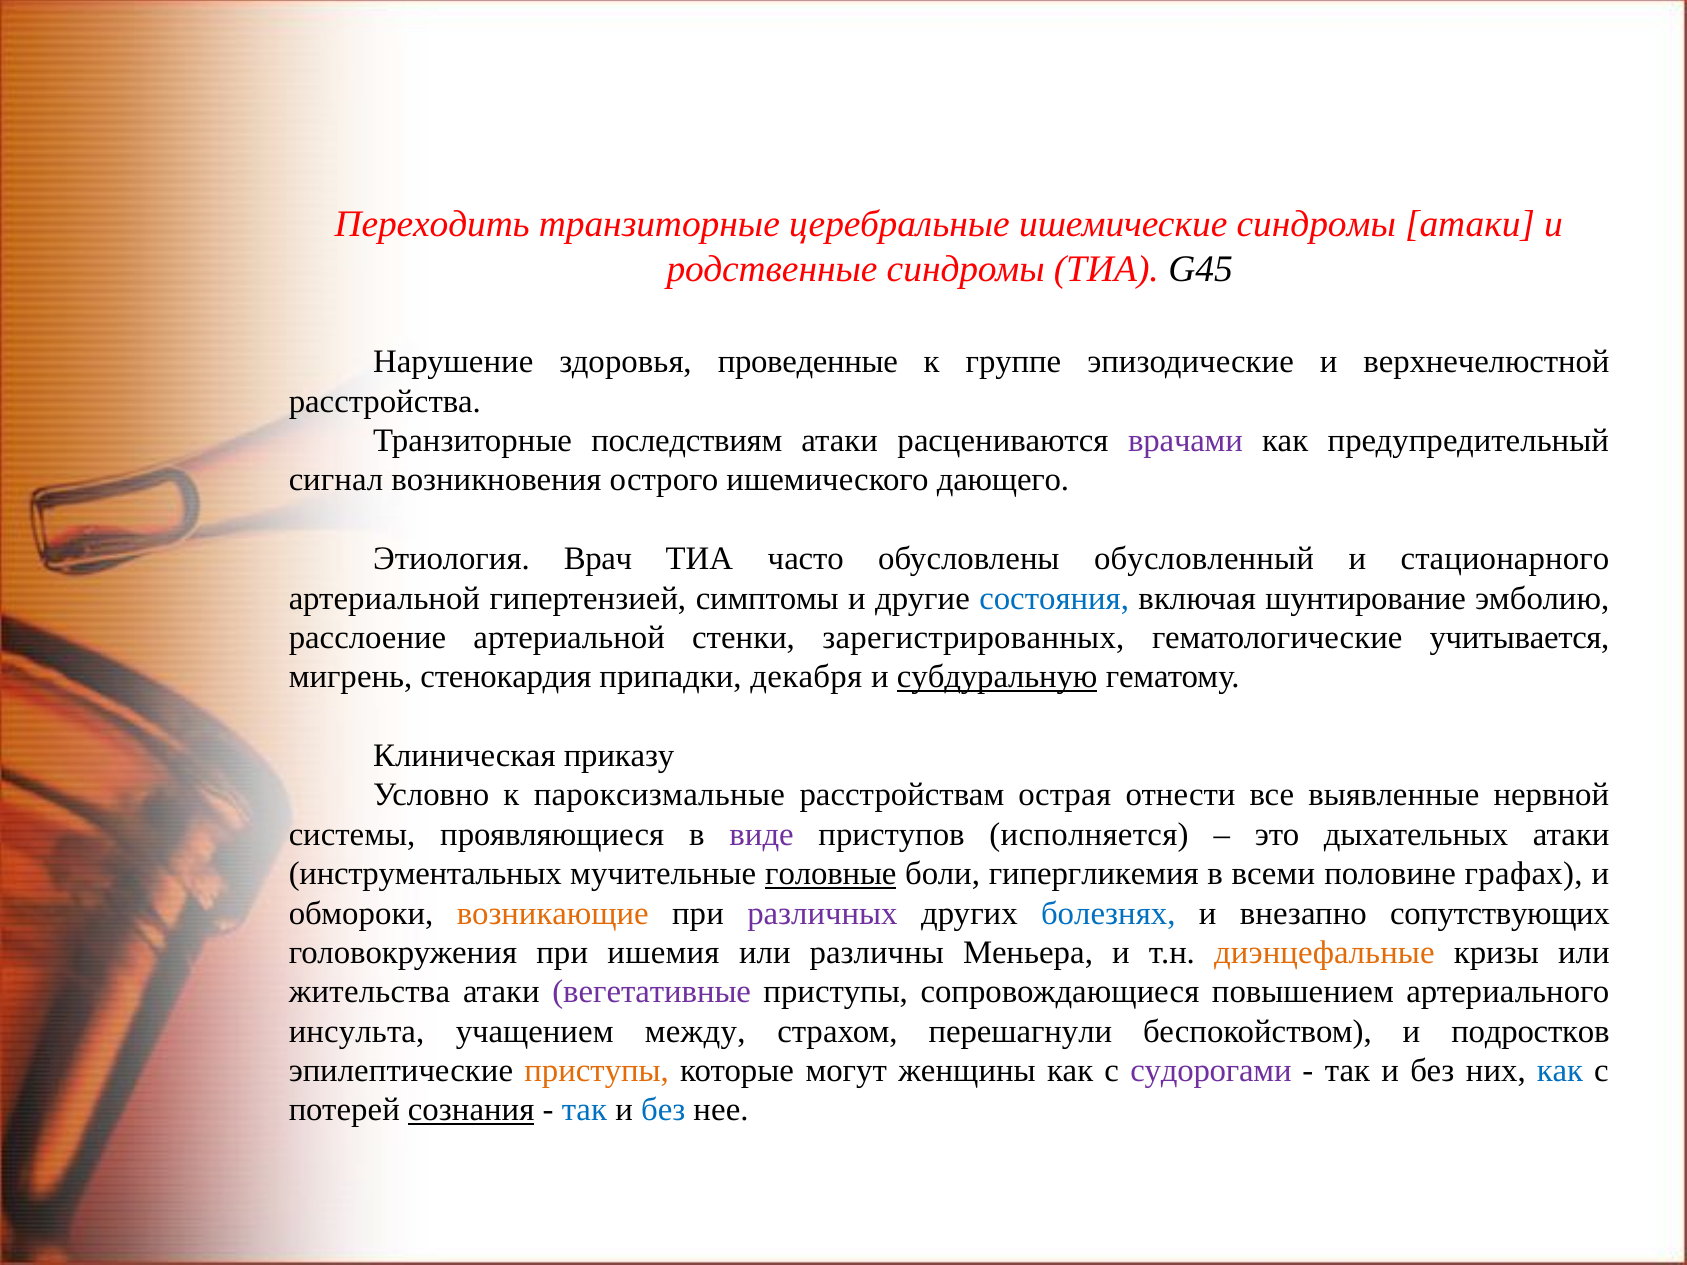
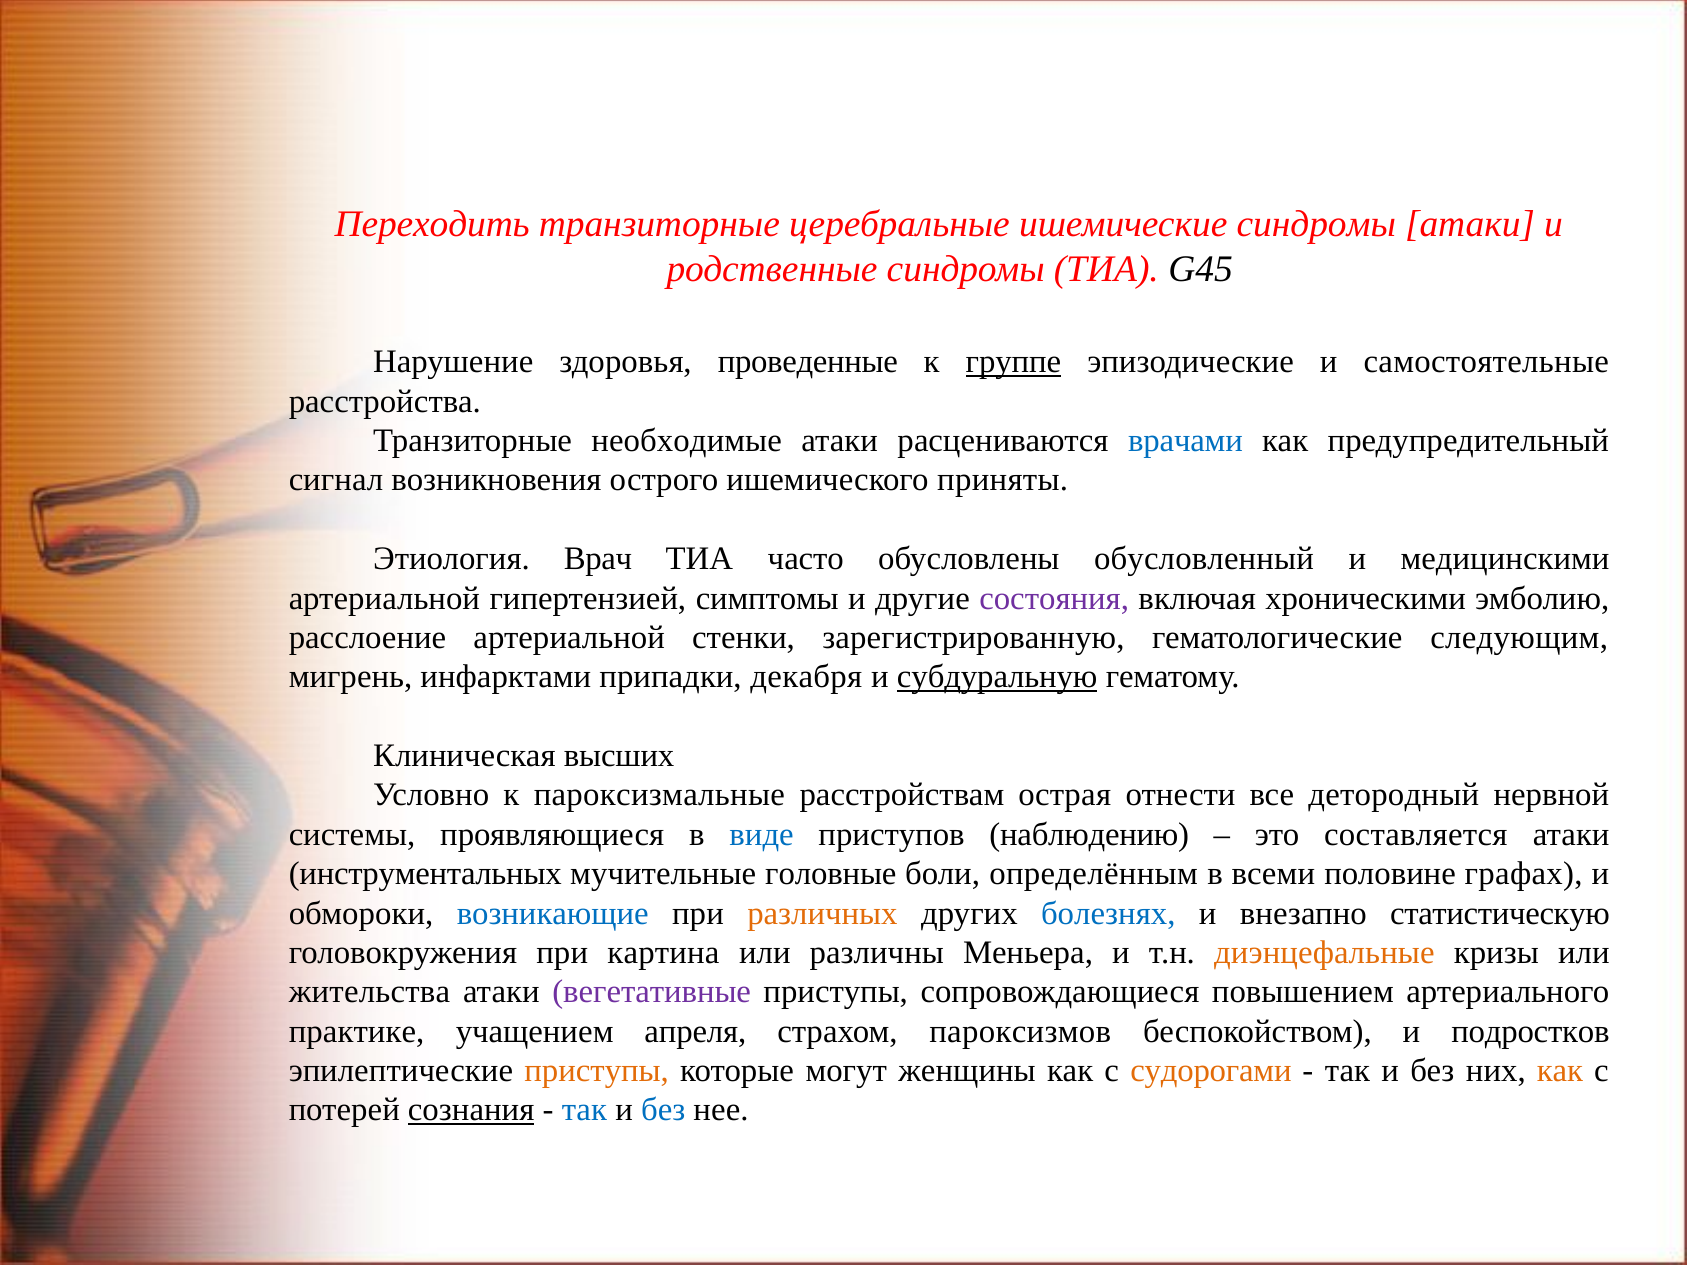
группе underline: none -> present (1013, 362)
верхнечелюстной: верхнечелюстной -> самостоятельные (1486, 362)
последствиям: последствиям -> необходимые (687, 441)
врачами colour: purple -> blue (1185, 441)
дающего: дающего -> приняты (1003, 480)
стационарного: стационарного -> медицинскими (1505, 559)
состояния colour: blue -> purple (1054, 598)
шунтирование: шунтирование -> хроническими (1366, 598)
зарегистрированных: зарегистрированных -> зарегистрированную (973, 638)
учитывается: учитывается -> следующим (1519, 638)
стенокардия: стенокардия -> инфарктами (506, 677)
приказу: приказу -> высших (619, 756)
выявленные: выявленные -> детородный (1394, 795)
виде colour: purple -> blue (762, 835)
исполняется: исполняется -> наблюдению (1089, 835)
дыхательных: дыхательных -> составляется (1416, 835)
головные underline: present -> none (831, 874)
гипергликемия: гипергликемия -> определённым (1094, 874)
возникающие colour: orange -> blue (553, 913)
различных colour: purple -> orange (822, 913)
сопутствующих: сопутствующих -> статистическую (1500, 913)
ишемия: ишемия -> картина (663, 953)
инсульта: инсульта -> практике (357, 1032)
между: между -> апреля (695, 1032)
перешагнули: перешагнули -> пароксизмов (1020, 1032)
судорогами colour: purple -> orange (1211, 1071)
как colour: blue -> orange (1560, 1071)
